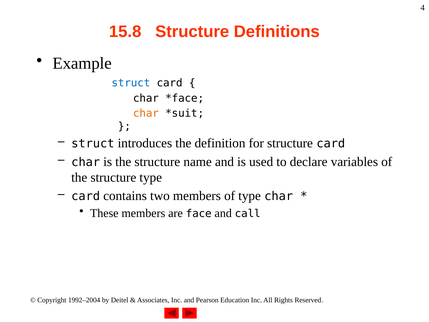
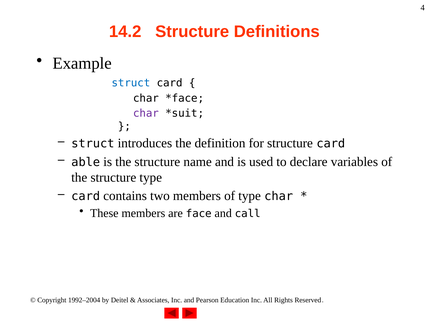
15.8: 15.8 -> 14.2 (125, 32)
char colour: orange -> purple (146, 113)
char: char -> able (86, 162)
